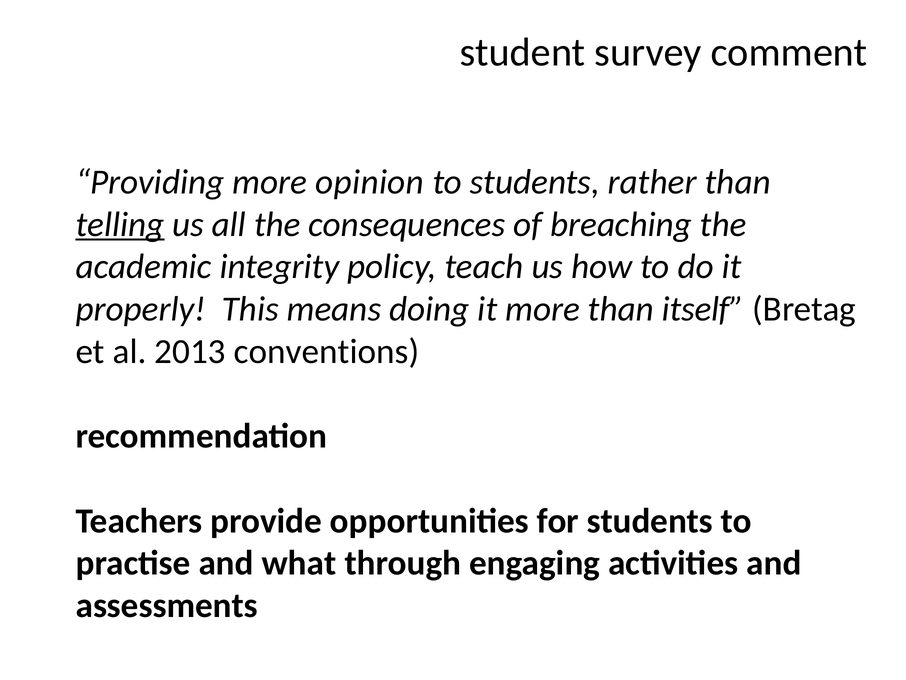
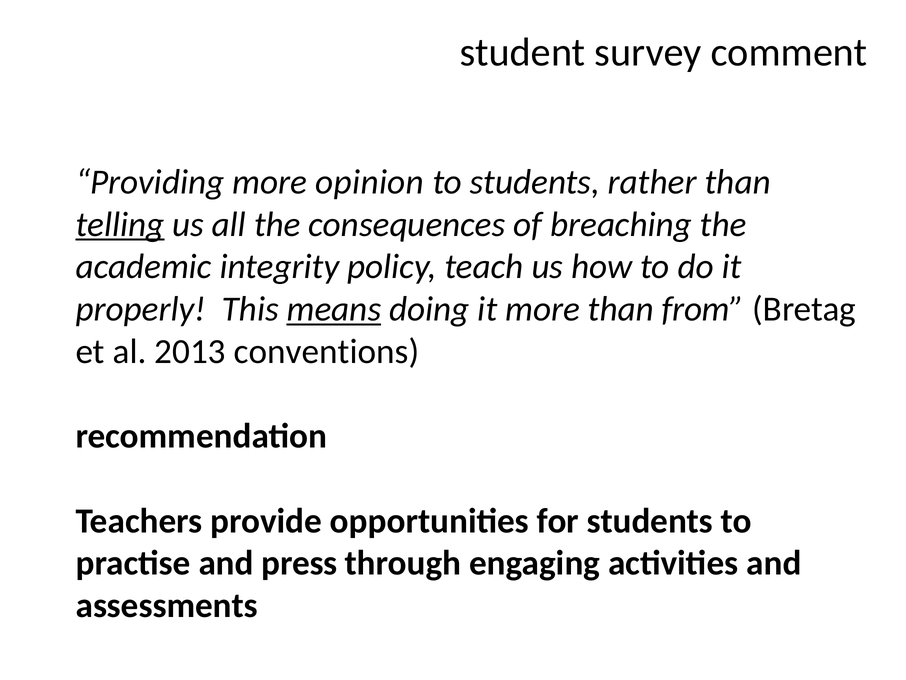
means underline: none -> present (334, 309)
itself: itself -> from (703, 309)
what: what -> press (299, 563)
